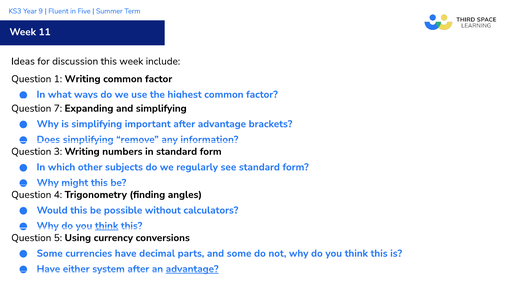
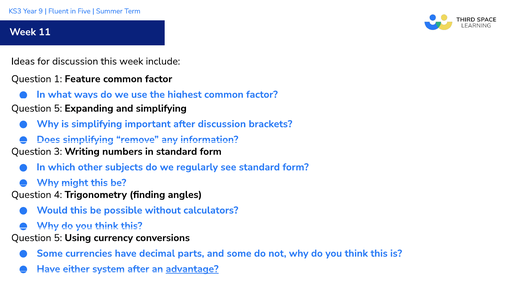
1 Writing: Writing -> Feature (83, 79)
7: 7 -> 5 (58, 108)
after advantage: advantage -> discussion (222, 124)
think underline: present -> none (107, 225)
